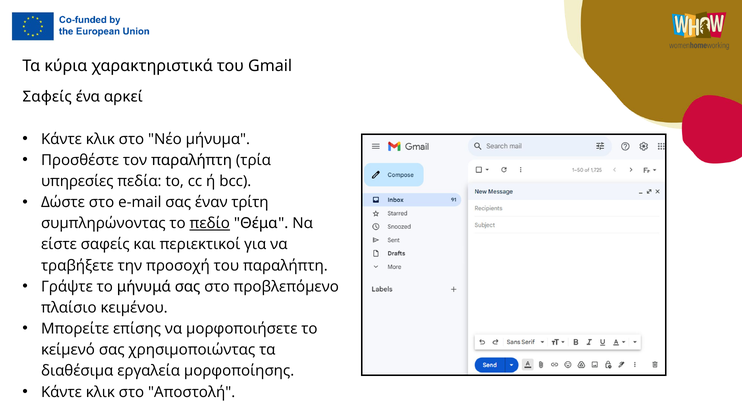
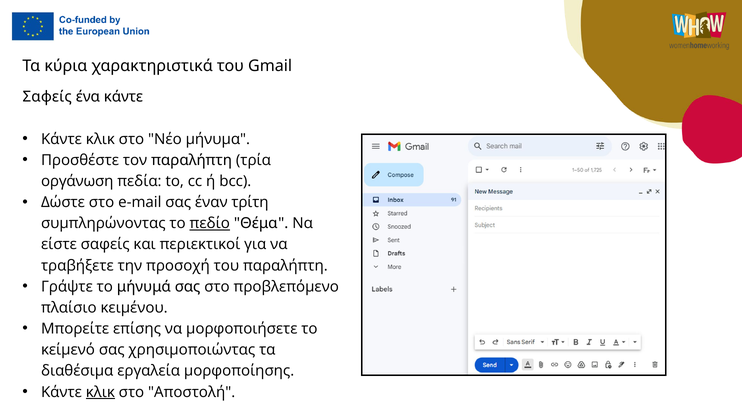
ένα αρκεί: αρκεί -> κάντε (123, 97)
υπηρεσίες: υπηρεσίες -> οργάνωση (77, 181)
κλικ underline: none -> present (100, 392)
